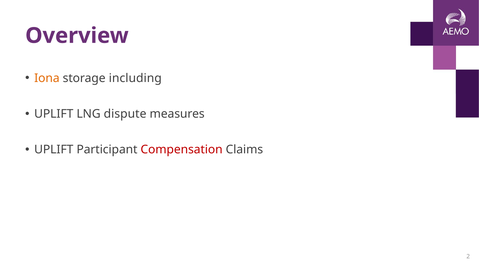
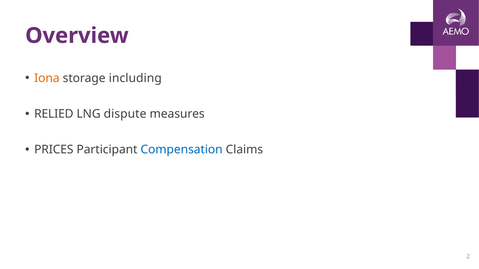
UPLIFT: UPLIFT -> RELIED (54, 114)
UPLIFT: UPLIFT -> PRICES (54, 150)
Compensation colour: red -> blue (182, 150)
